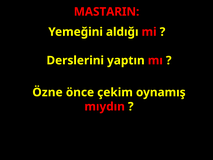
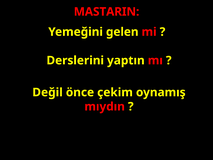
aldığı: aldığı -> gelen (122, 32)
Özne: Özne -> Değil (48, 92)
